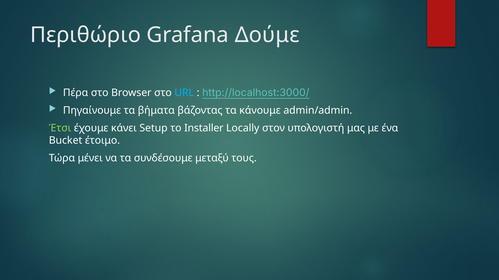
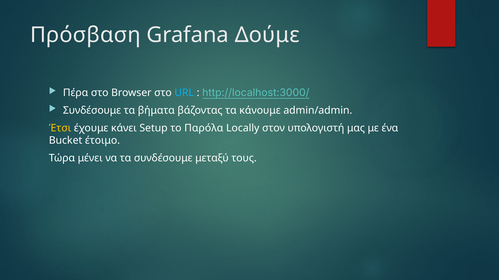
Περιθώριο: Περιθώριο -> Πρόσβαση (85, 35)
Πηγαίνουμε: Πηγαίνουμε -> Συνδέσουμε (92, 111)
Έτσι colour: light green -> yellow (60, 128)
Installer: Installer -> Παρόλα (204, 128)
